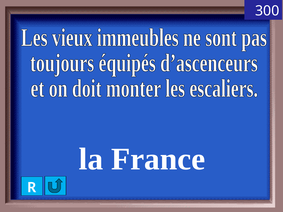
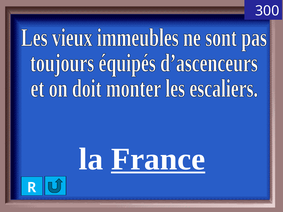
France underline: none -> present (158, 159)
